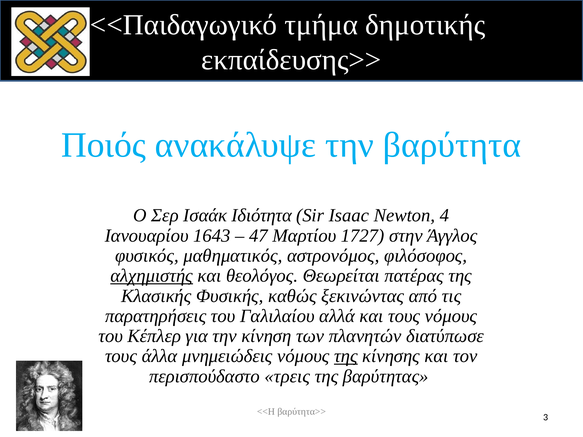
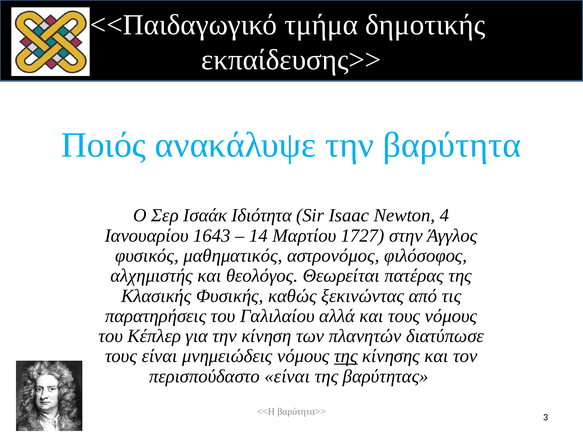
47: 47 -> 14 (258, 236)
αλχημιστής underline: present -> none (152, 276)
τους άλλα: άλλα -> είναι (160, 356)
περισπούδαστο τρεις: τρεις -> είναι (287, 377)
